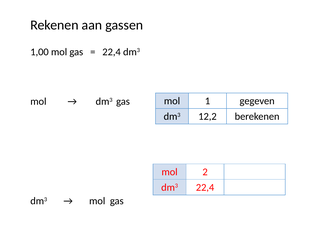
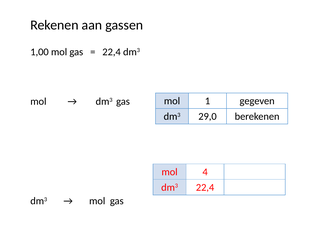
12,2: 12,2 -> 29,0 (207, 117)
2: 2 -> 4 (205, 172)
